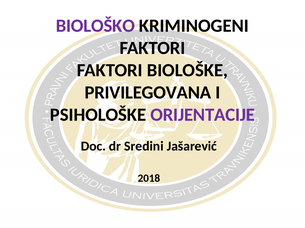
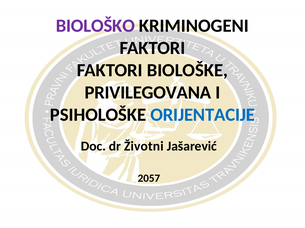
ORIJENTACIJE colour: purple -> blue (203, 115)
Sredini: Sredini -> Životni (144, 147)
2018: 2018 -> 2057 (149, 179)
